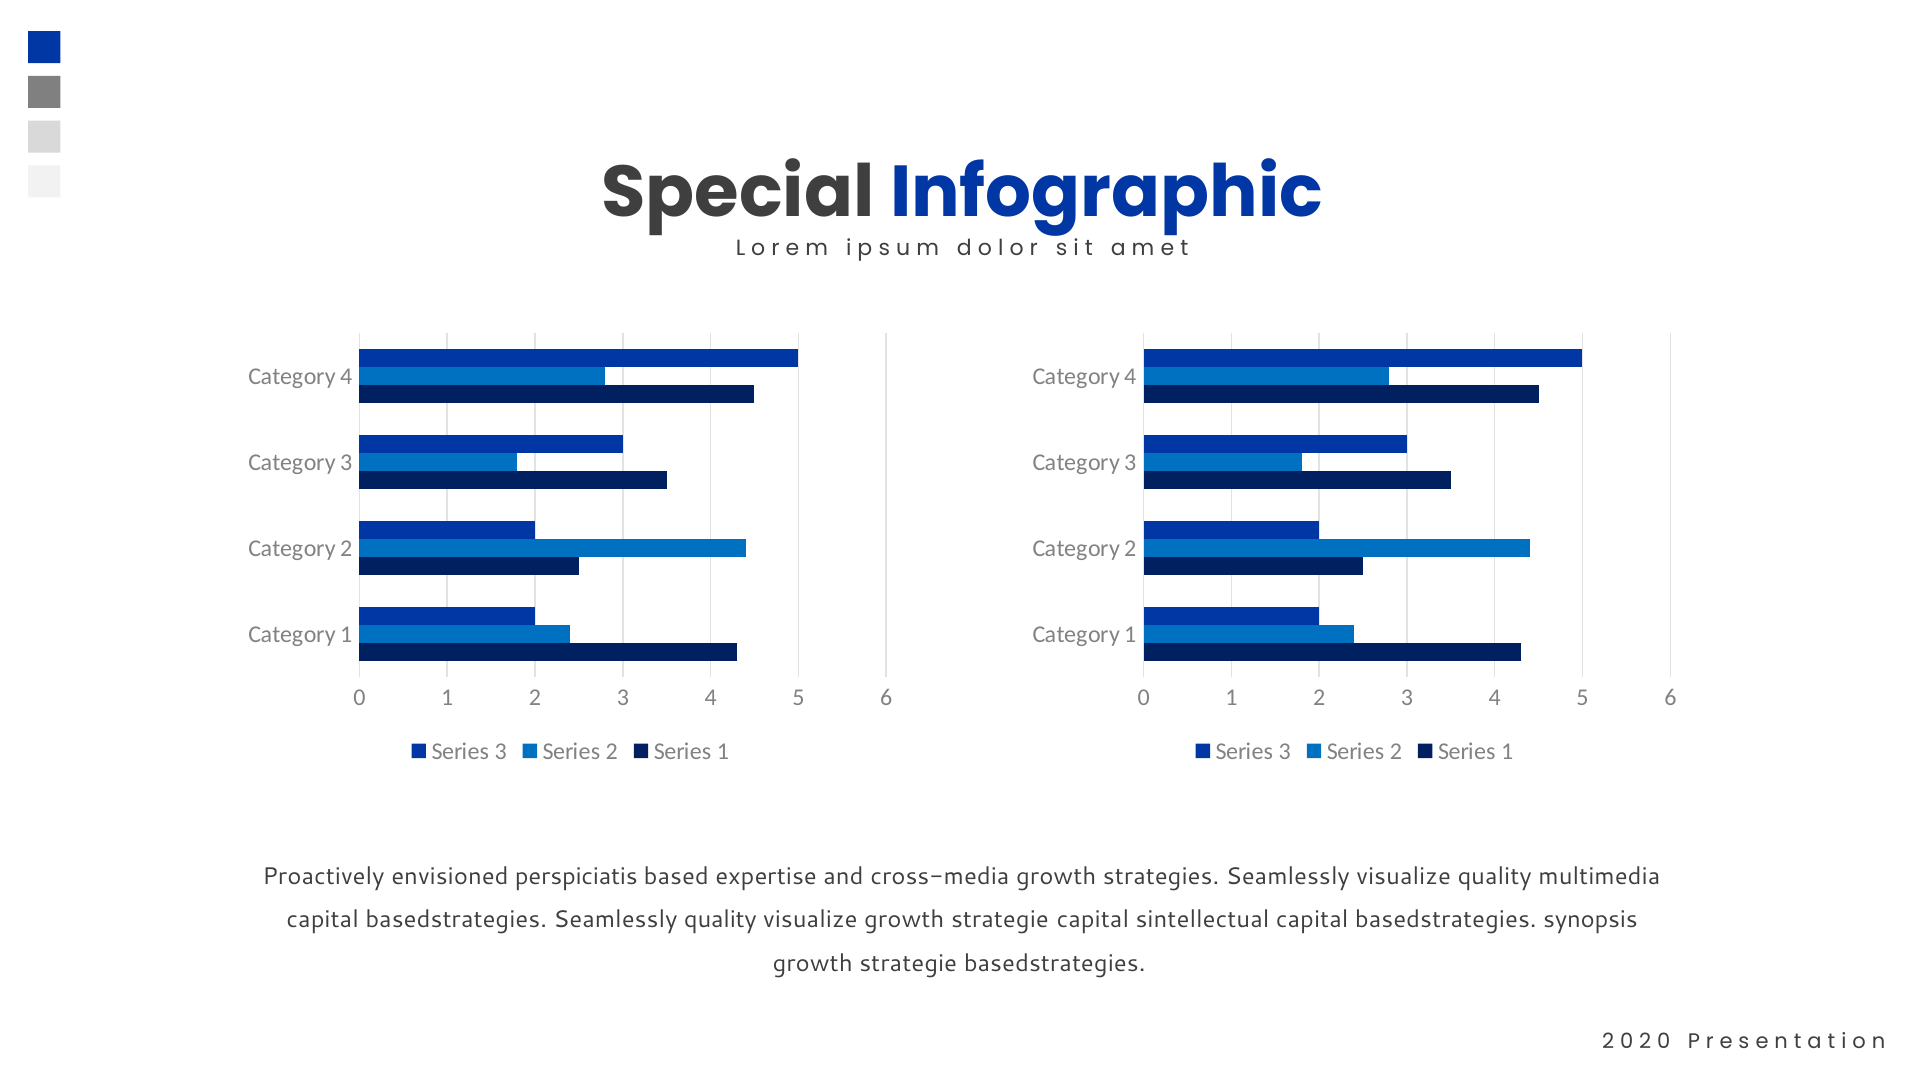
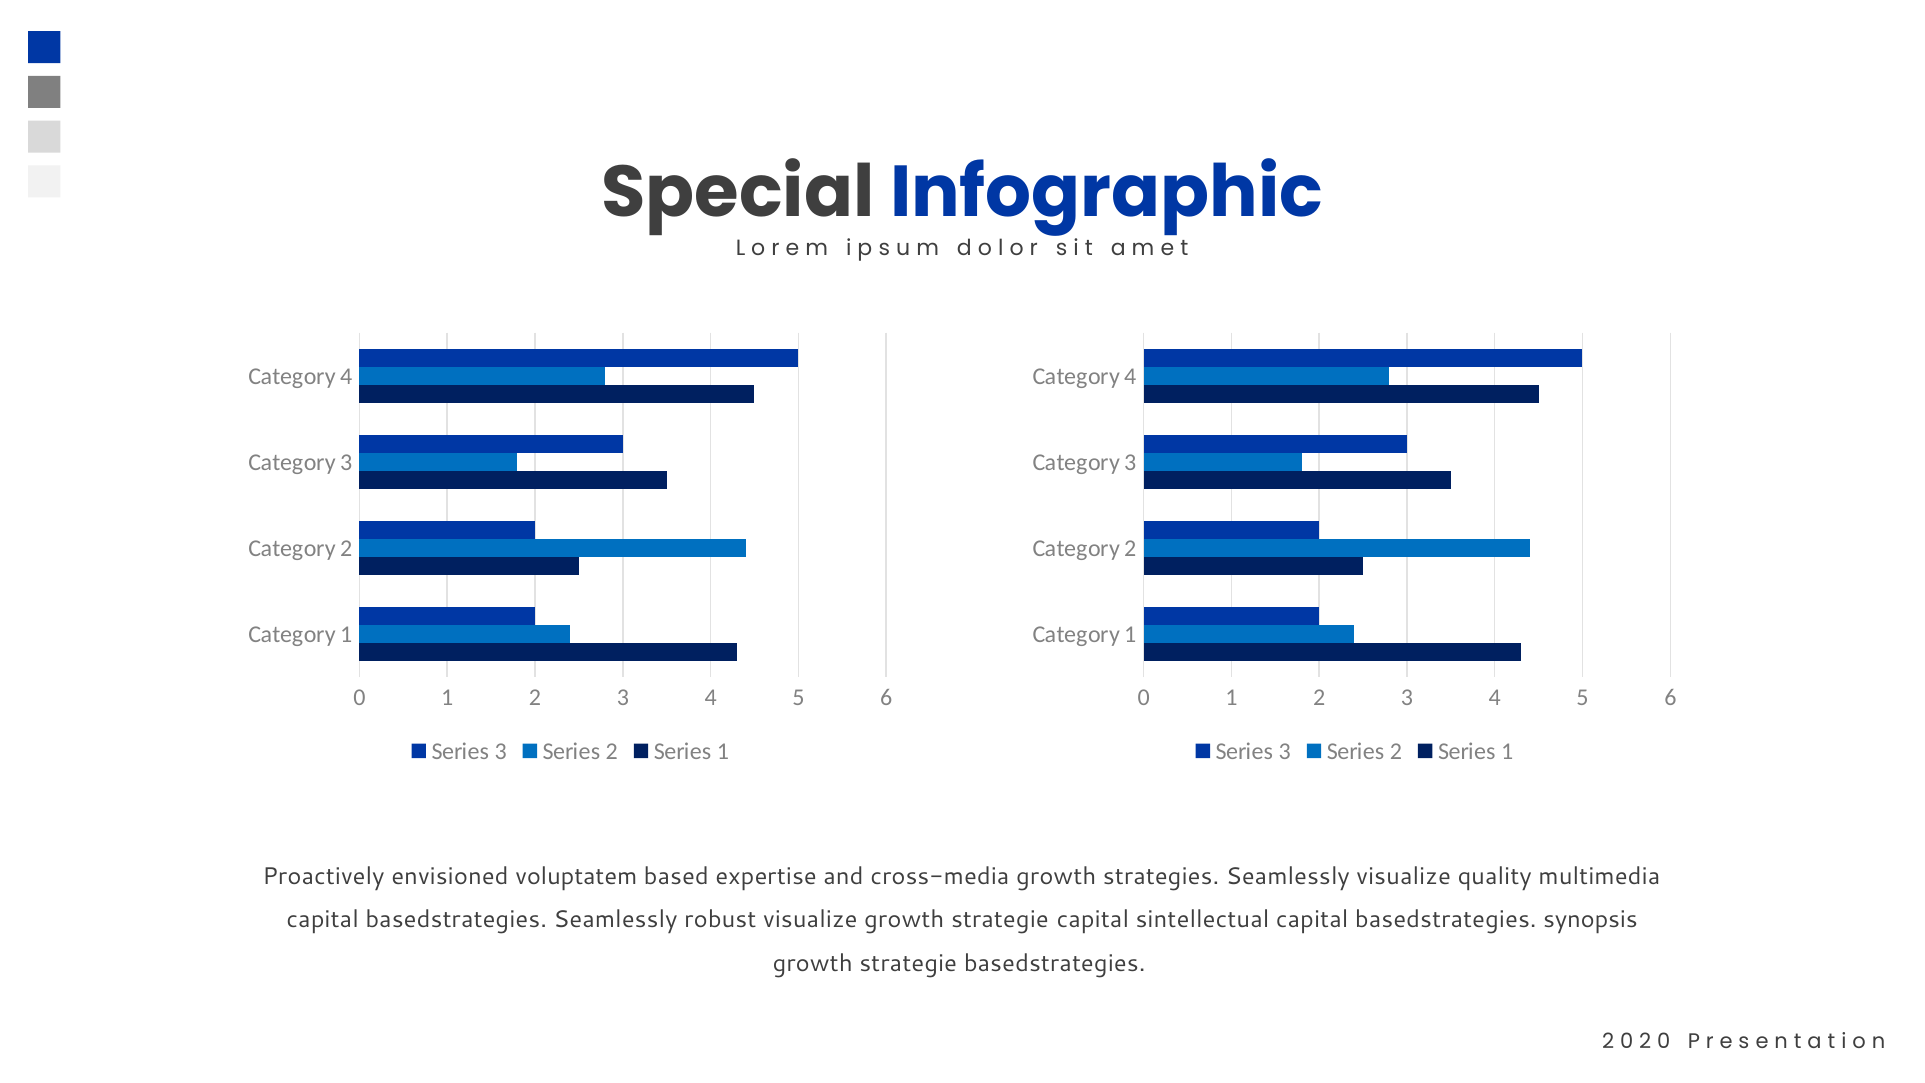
perspiciatis: perspiciatis -> voluptatem (576, 876)
Seamlessly quality: quality -> robust (720, 920)
